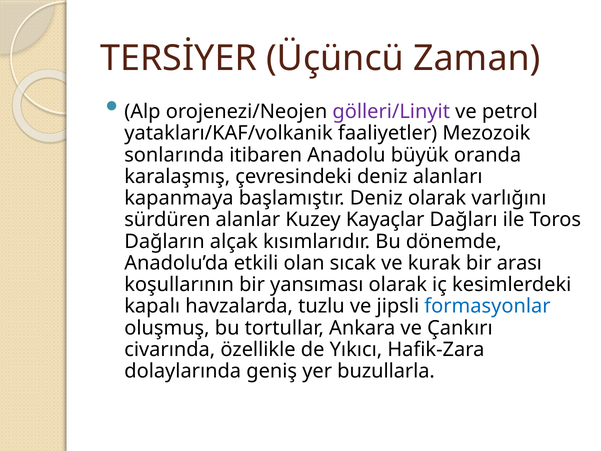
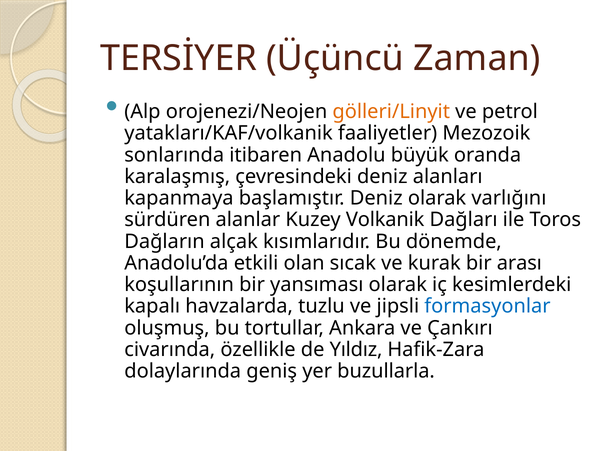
gölleri/Linyit colour: purple -> orange (391, 112)
Kayaçlar: Kayaçlar -> Volkanik (385, 220)
Yıkıcı: Yıkıcı -> Yıldız (356, 349)
